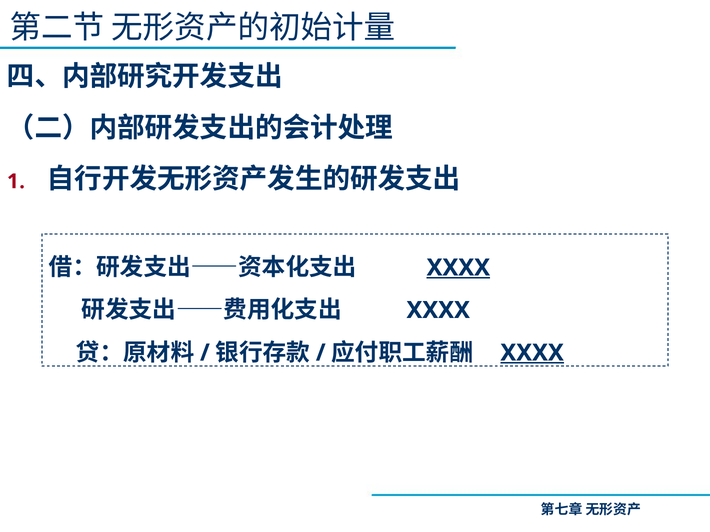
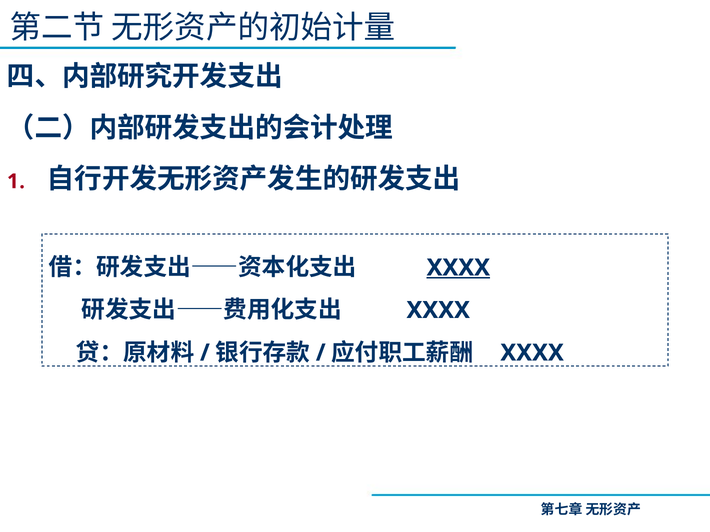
XXXX underline: present -> none (532, 353)
